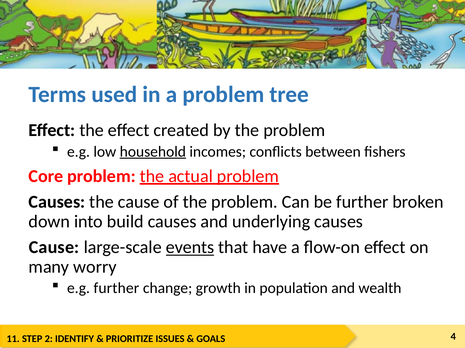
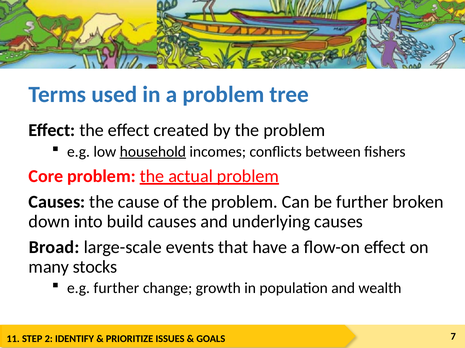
Cause: Cause -> Broad (54, 248)
events underline: present -> none (190, 248)
worry: worry -> stocks (95, 267)
4: 4 -> 7 (453, 337)
